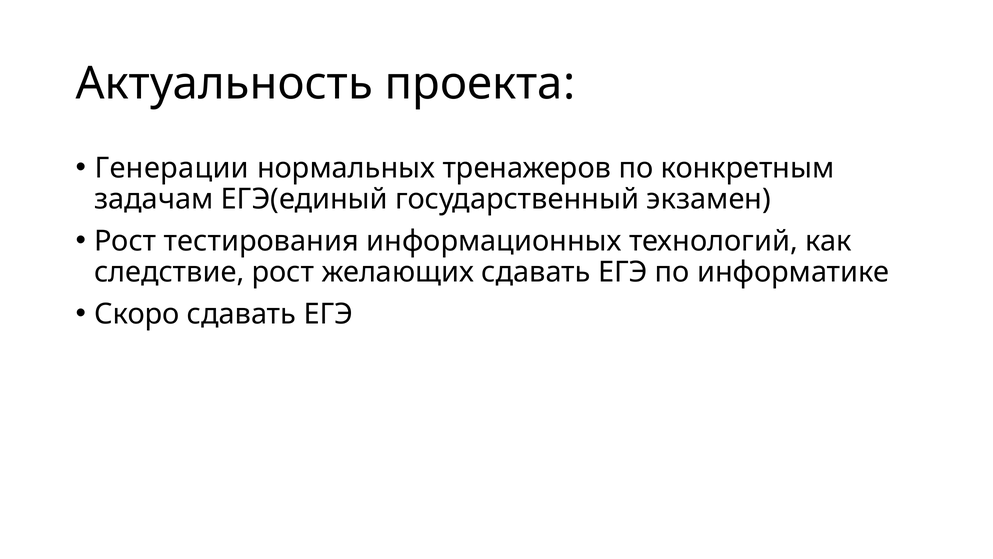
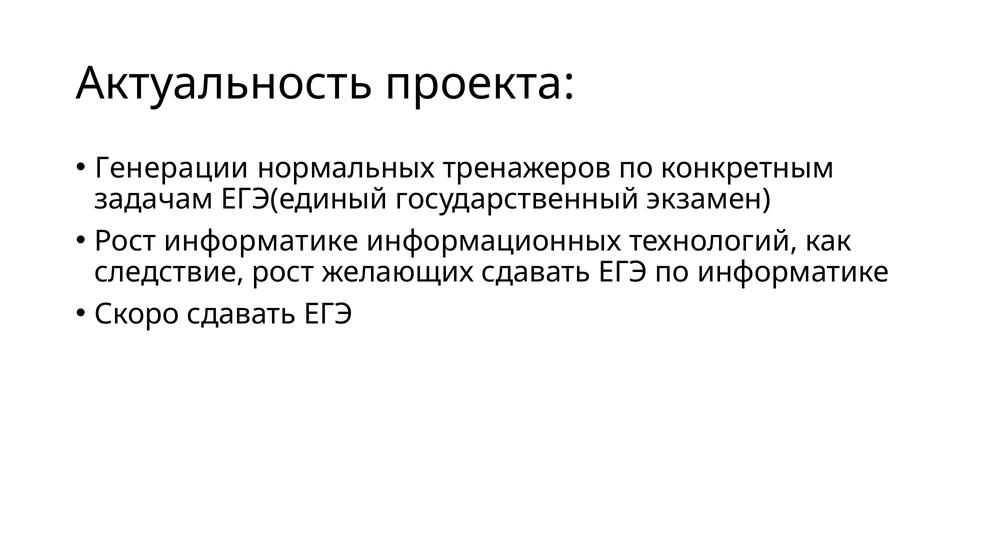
Рост тестирования: тестирования -> информатике (261, 241)
